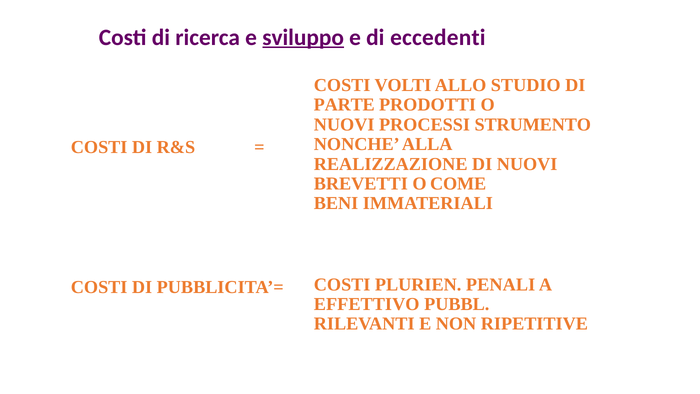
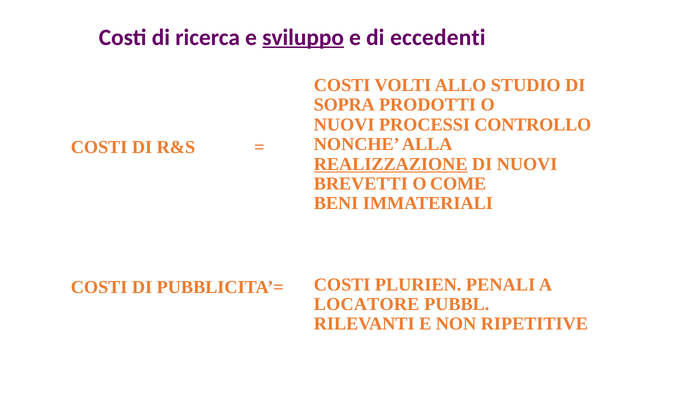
PARTE: PARTE -> SOPRA (344, 105)
STRUMENTO: STRUMENTO -> CONTROLLO (533, 125)
REALIZZAZIONE underline: none -> present (391, 164)
EFFETTIVO: EFFETTIVO -> LOCATORE (367, 304)
